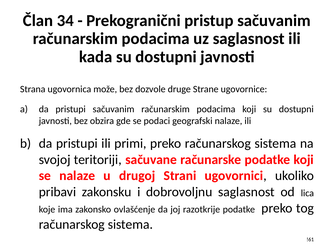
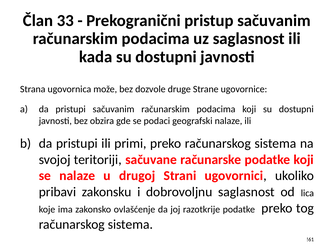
34: 34 -> 33 (65, 21)
